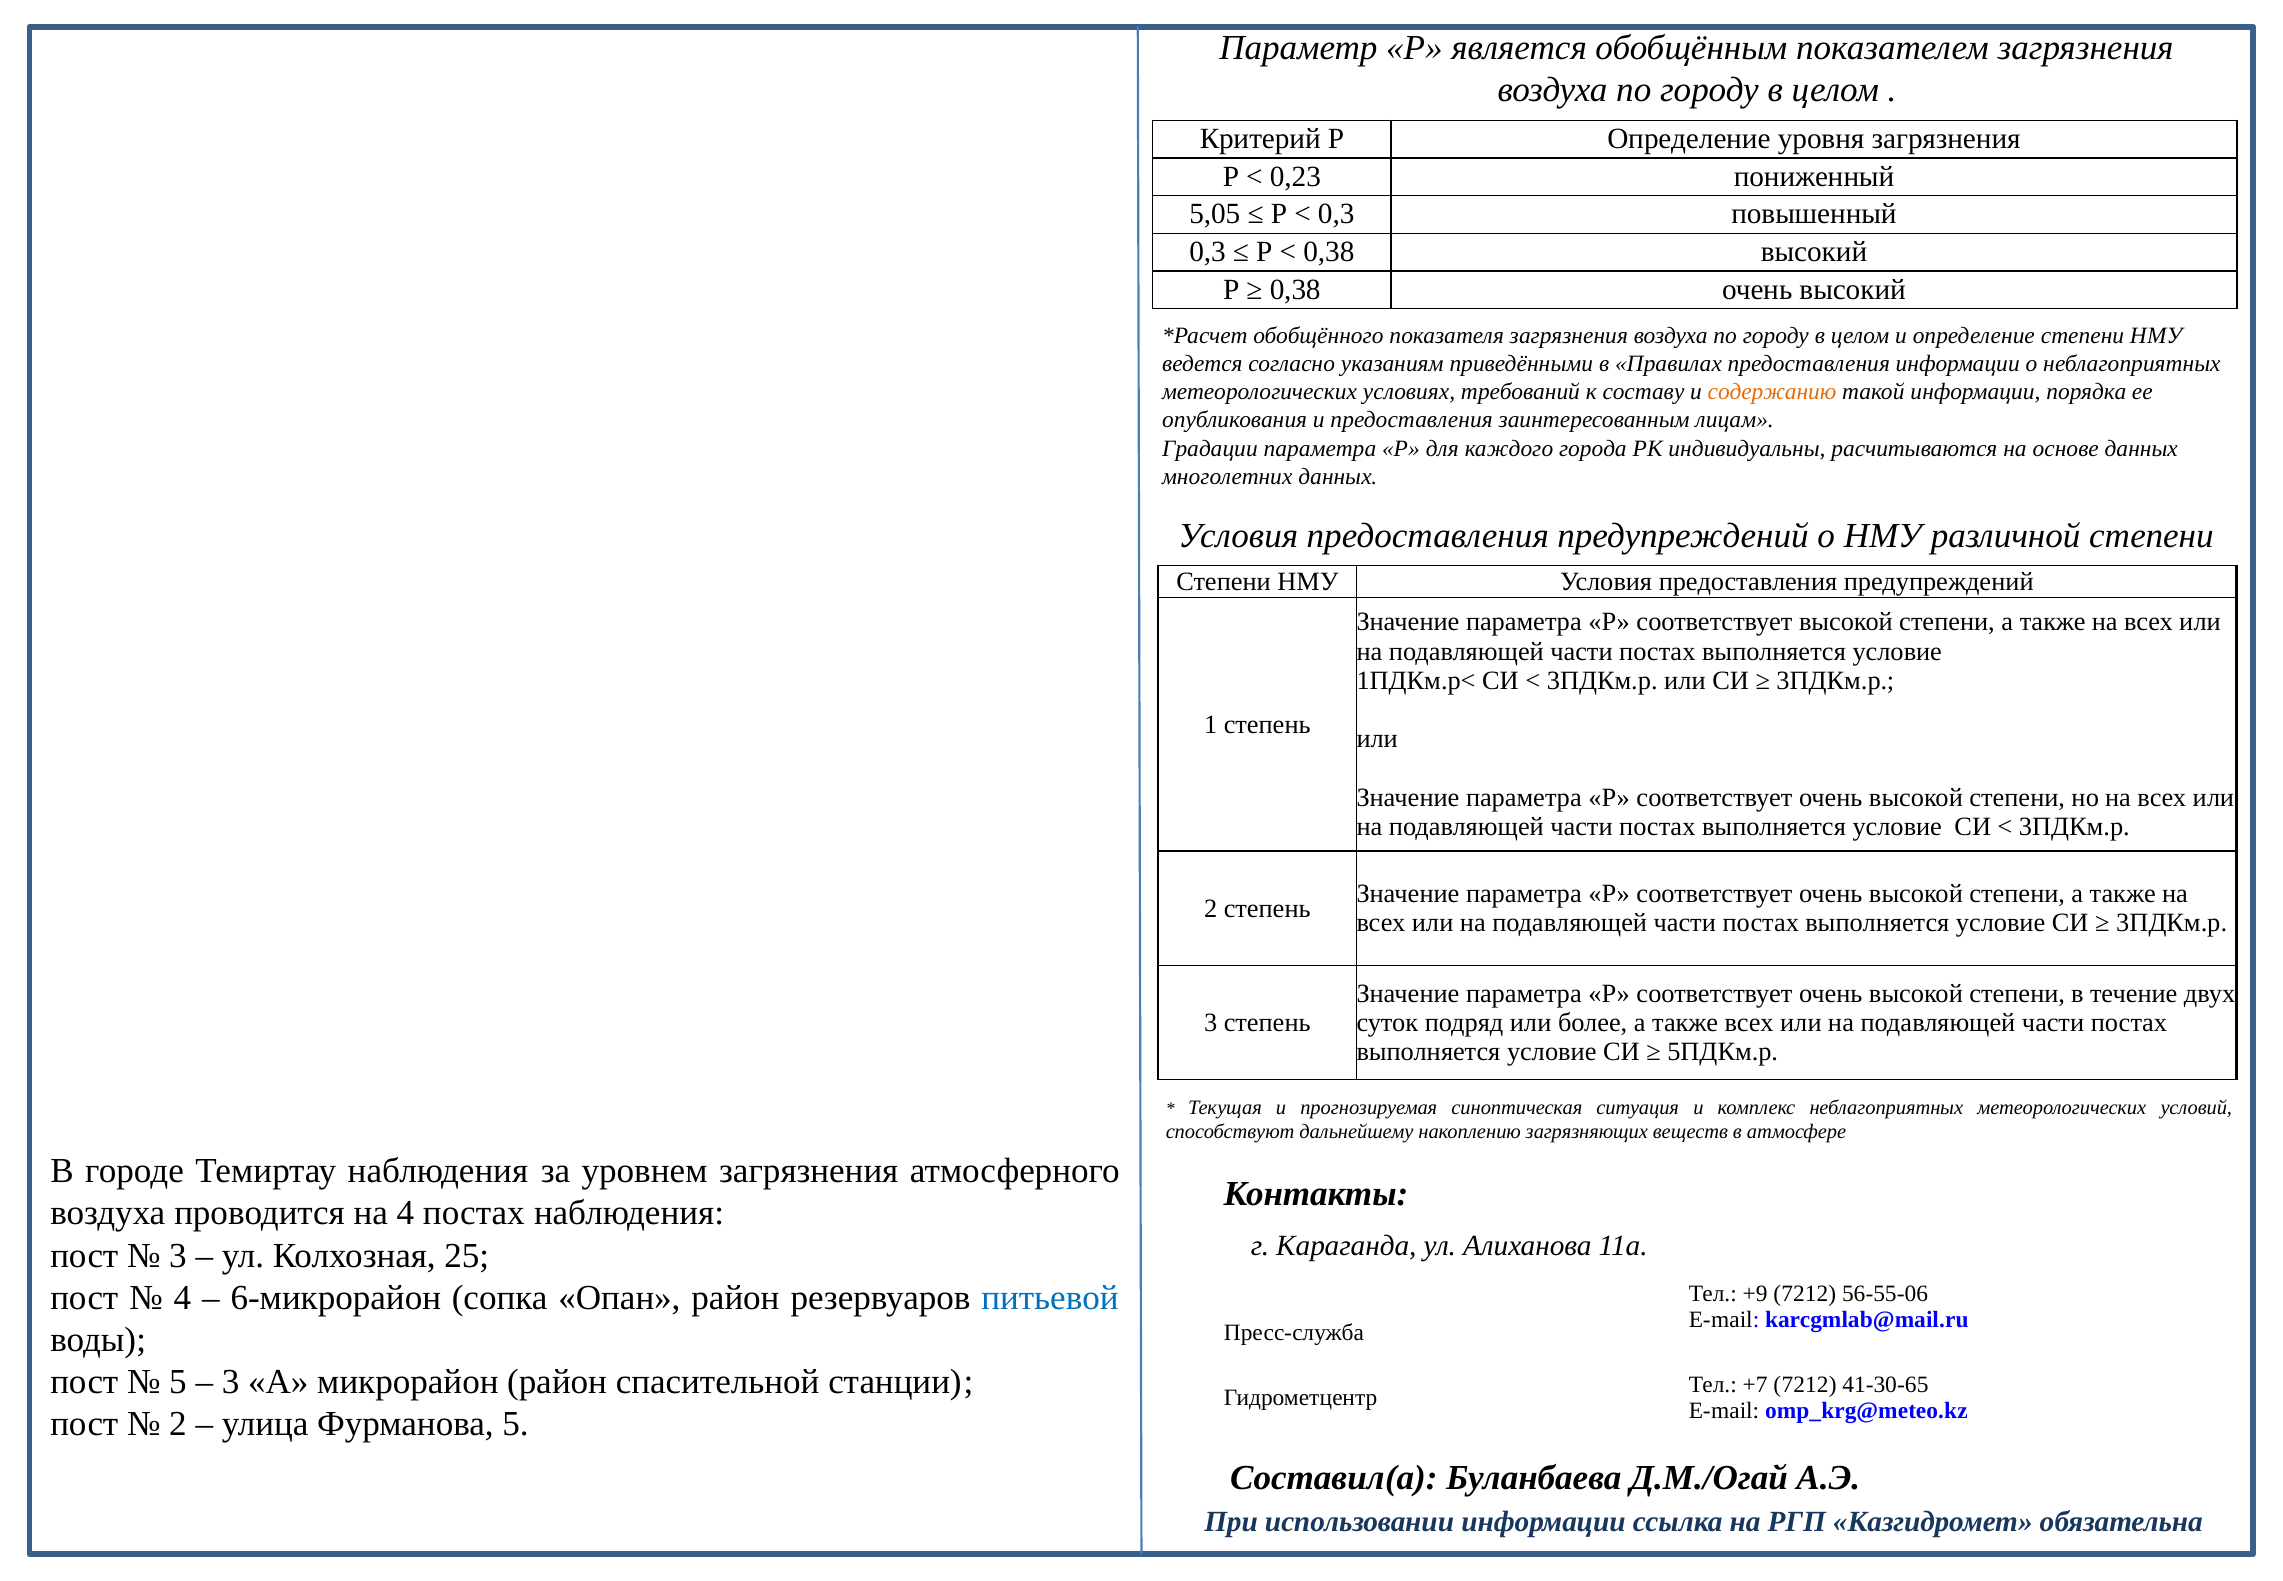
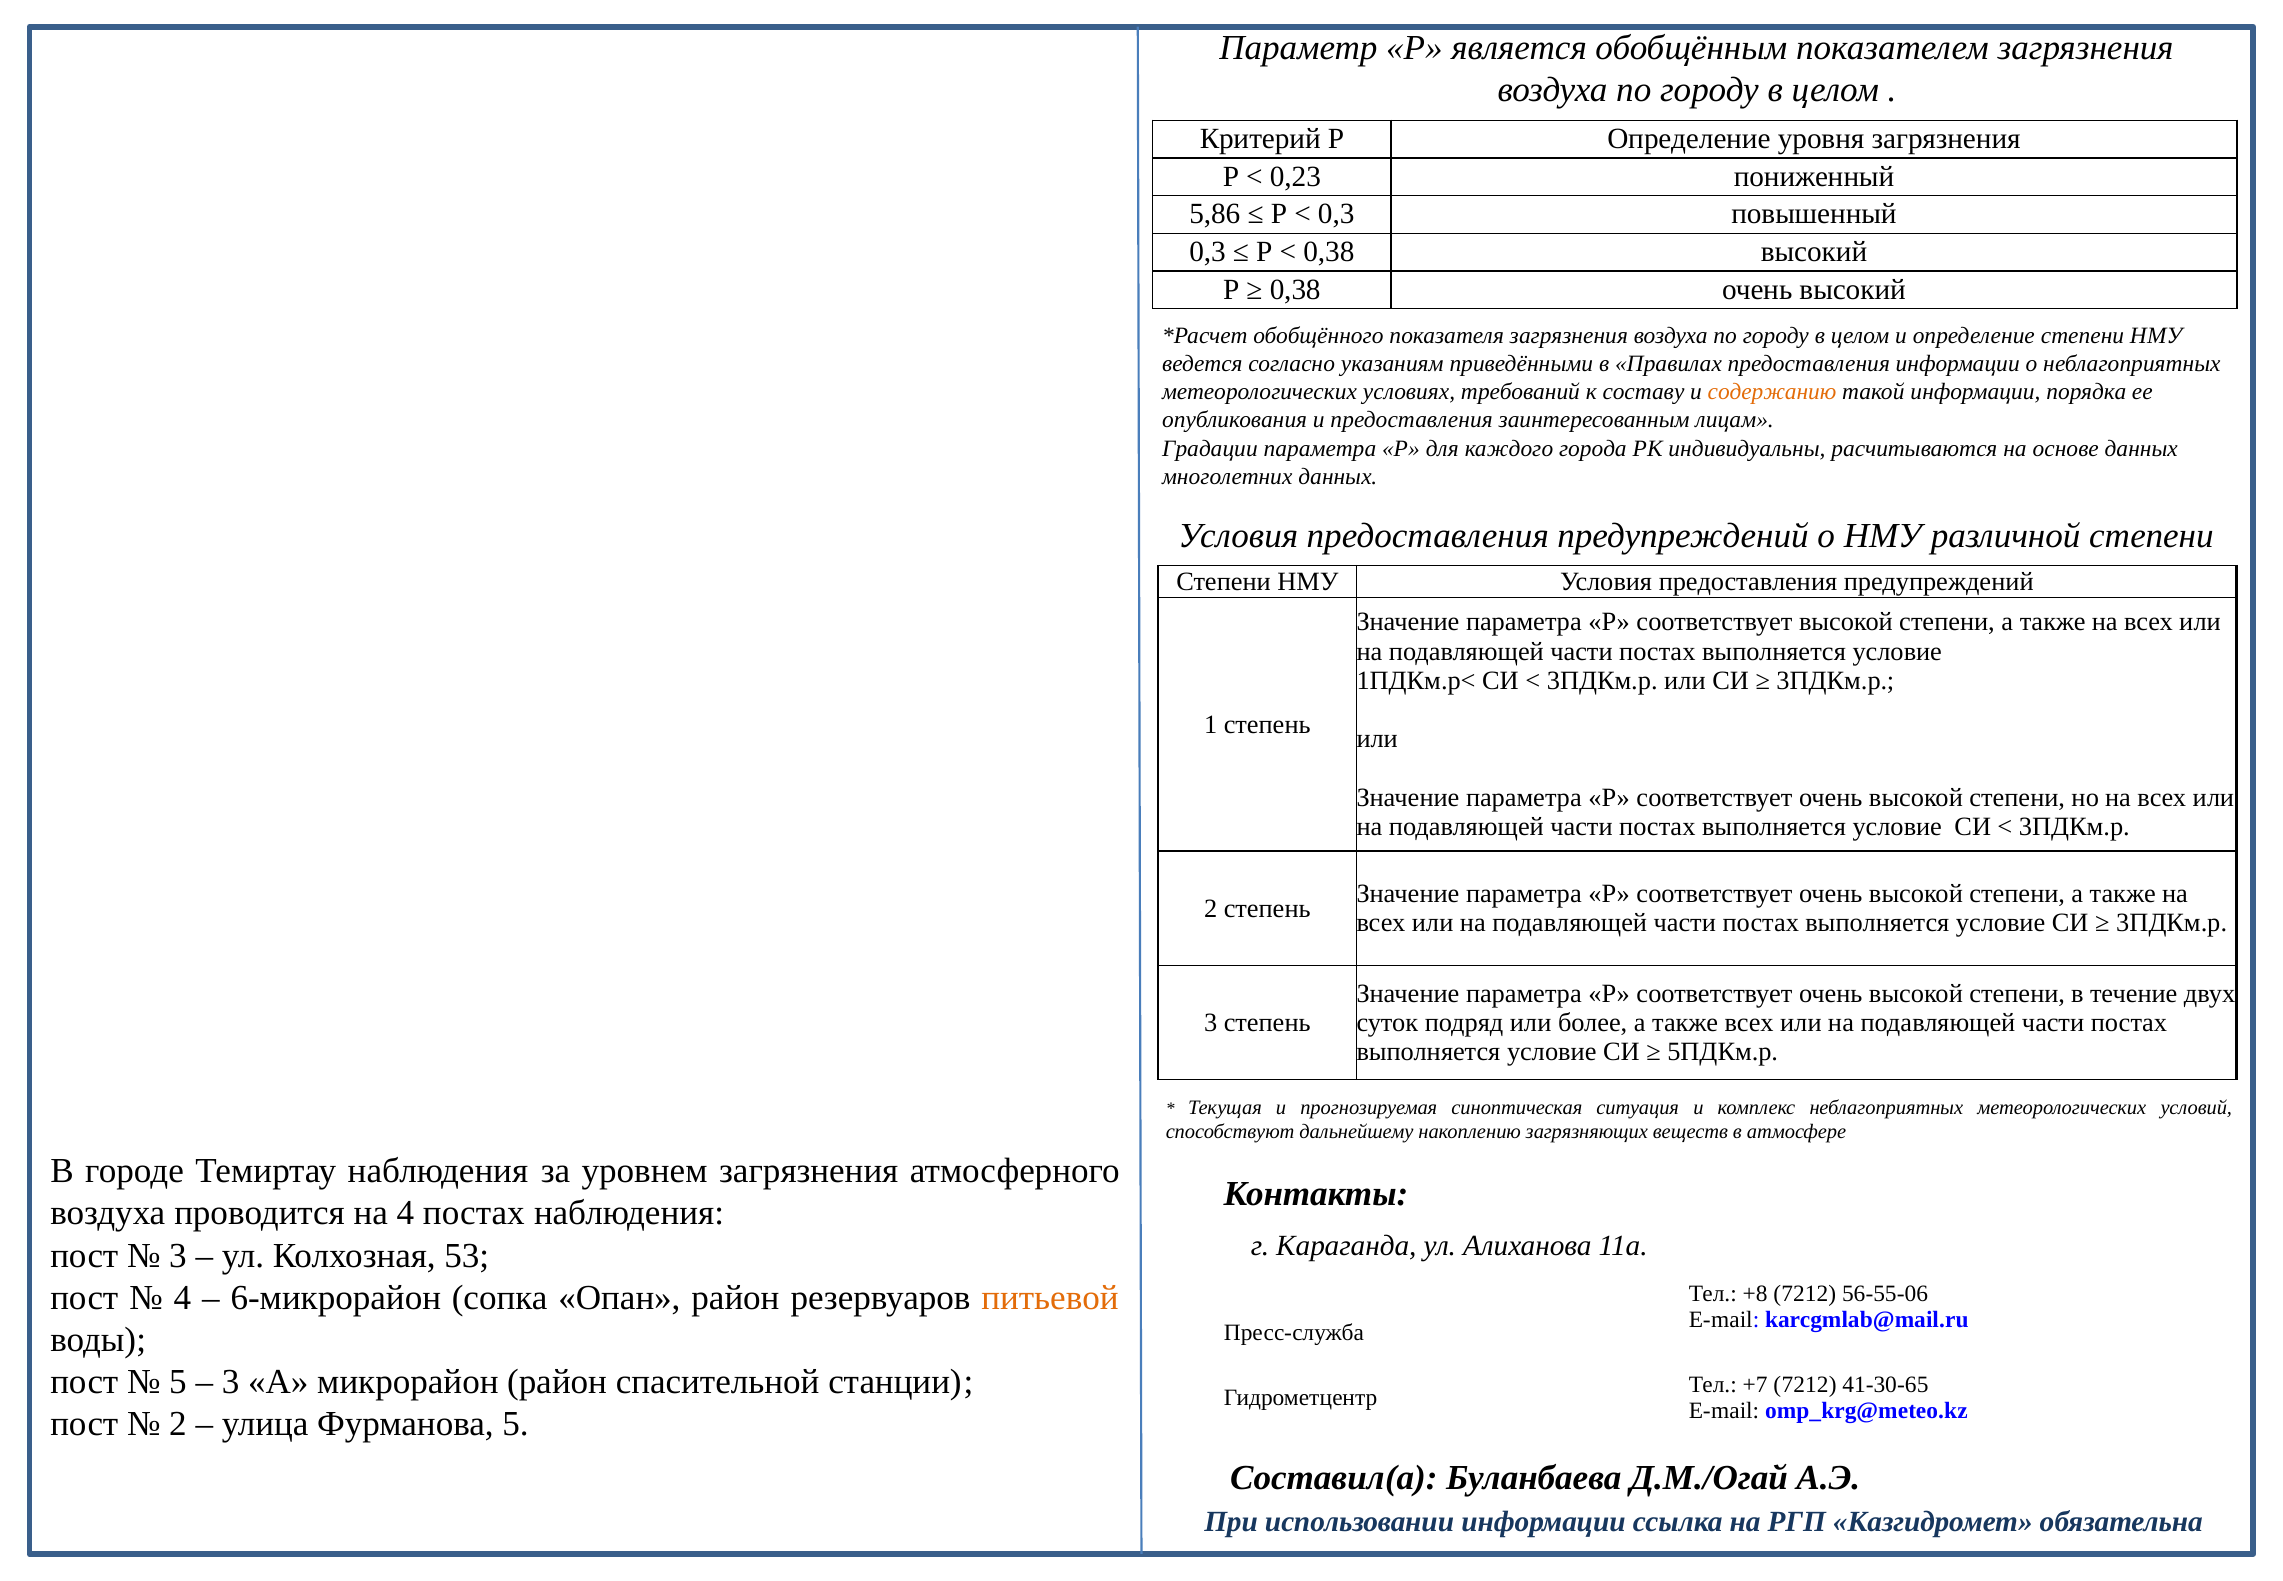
5,05: 5,05 -> 5,86 (1215, 214)
25: 25 -> 53 (467, 1255)
питьевой colour: blue -> orange (1050, 1297)
+9: +9 -> +8 (1755, 1293)
